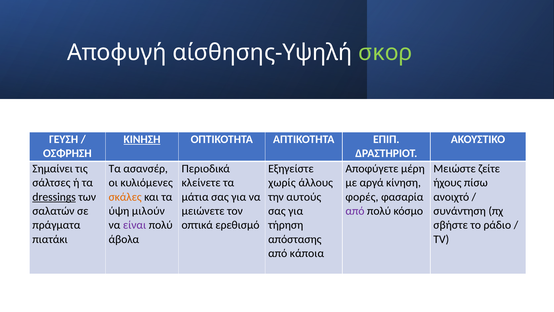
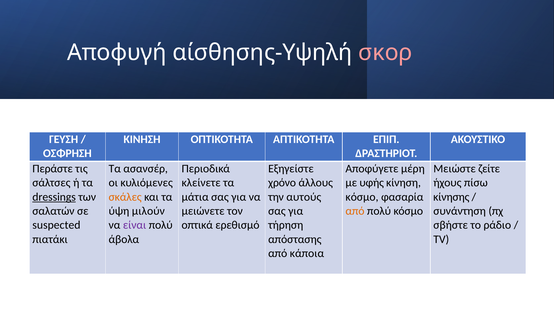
σκορ colour: light green -> pink (385, 53)
ΚΙΝΗΣΗ underline: present -> none (142, 139)
Σημαίνει: Σημαίνει -> Περάστε (53, 168)
χωρίς: χωρίς -> χρόνο (282, 183)
αργά: αργά -> υφής (372, 183)
φορές: φορές -> κόσμο (362, 197)
ανοιχτό: ανοιχτό -> κίνησης (451, 197)
από colour: purple -> orange (355, 211)
πράγματα: πράγματα -> suspected (56, 225)
